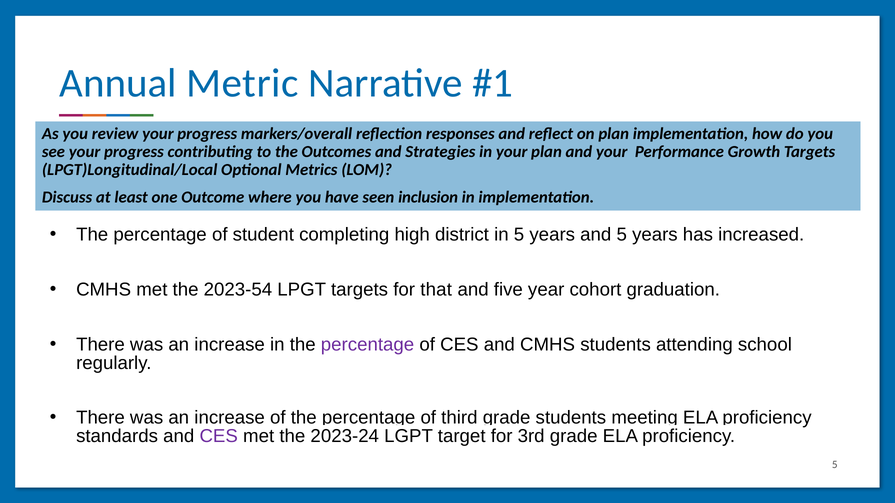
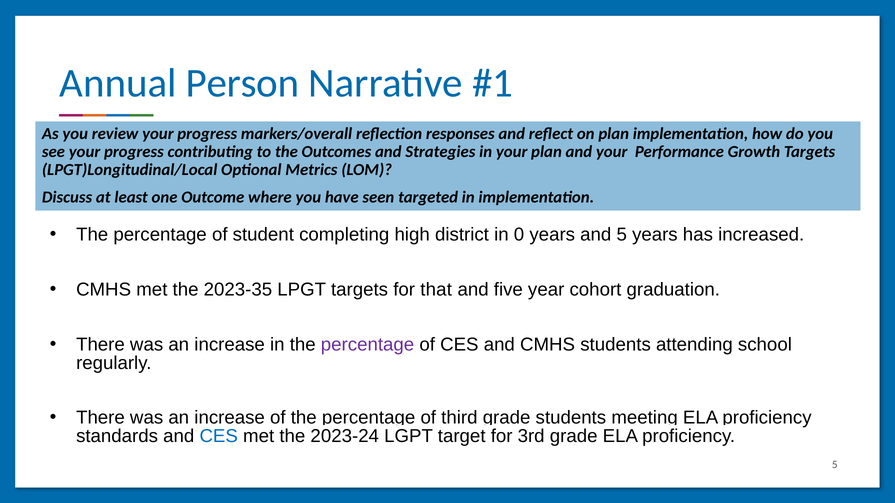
Metric: Metric -> Person (243, 83)
inclusion: inclusion -> targeted (428, 198)
in 5: 5 -> 0 (519, 235)
2023-54: 2023-54 -> 2023-35 (238, 290)
CES colour: purple -> blue (219, 436)
